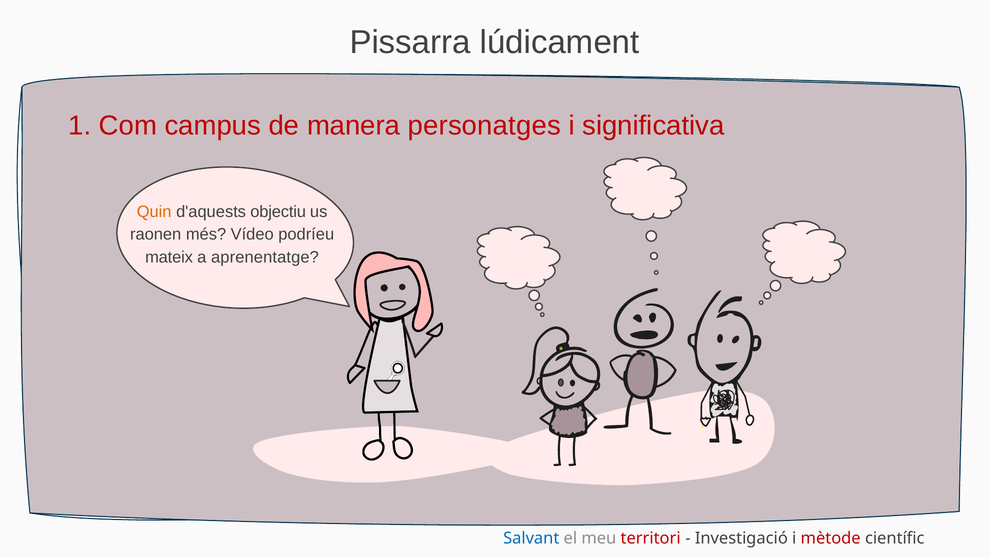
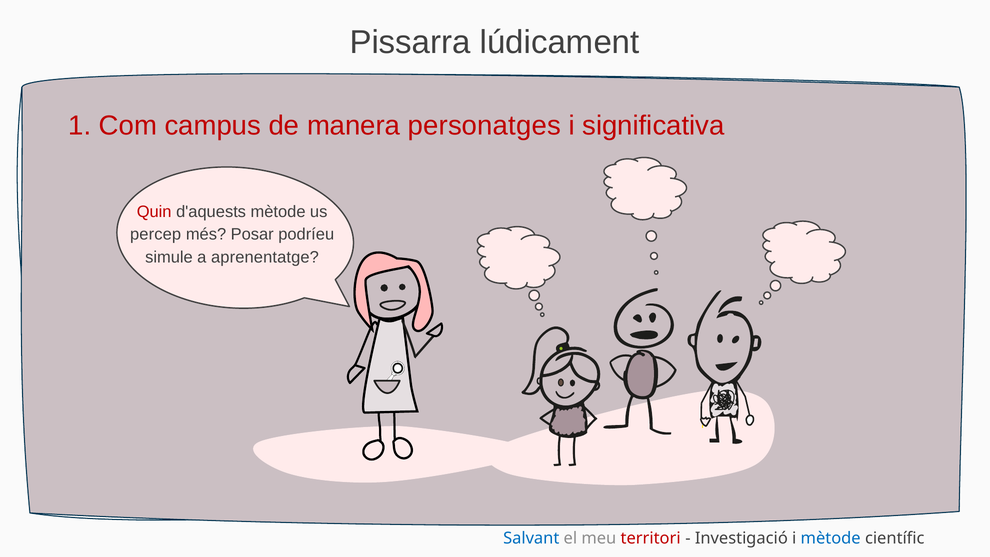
Quin colour: orange -> red (154, 212)
d'aquests objectiu: objectiu -> mètode (278, 212)
raonen: raonen -> percep (156, 234)
Vídeo: Vídeo -> Posar (252, 234)
mateix: mateix -> simule (169, 257)
mètode colour: red -> blue (831, 538)
